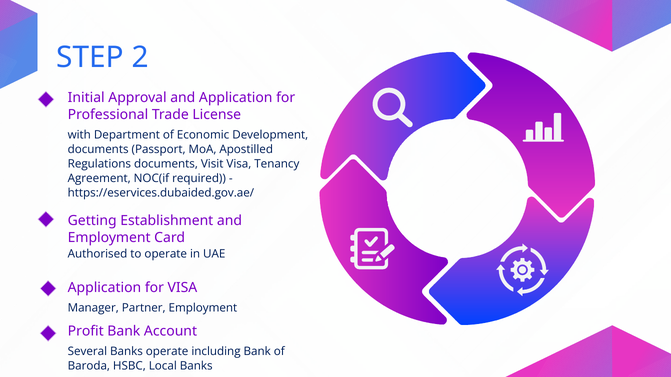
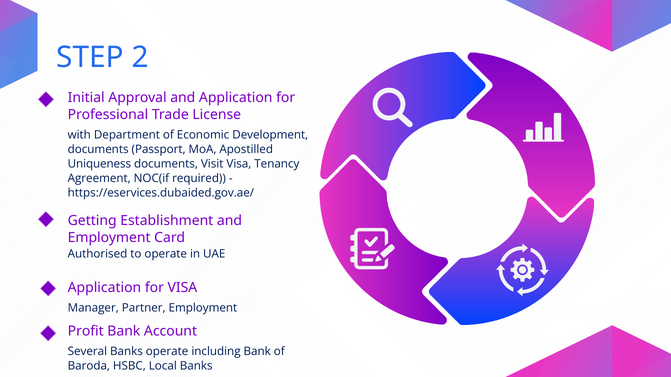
Regulations: Regulations -> Uniqueness (99, 164)
